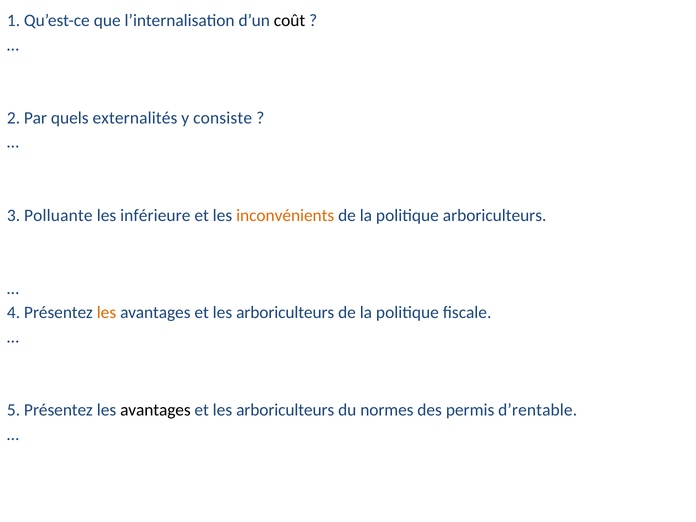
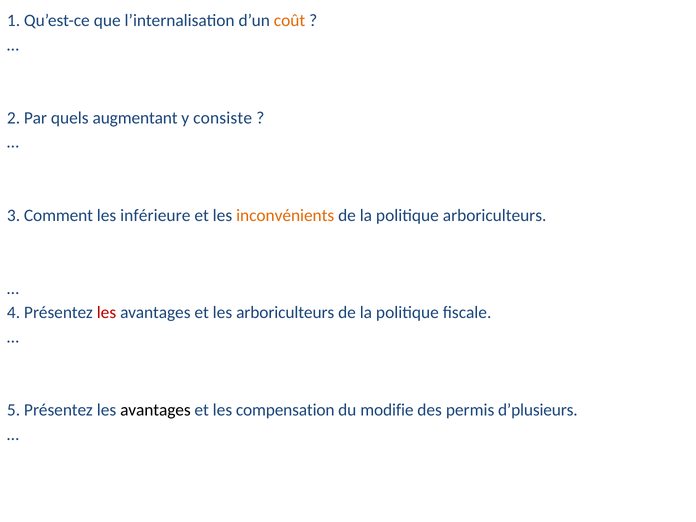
coût colour: black -> orange (290, 20)
externalités: externalités -> augmentant (135, 118)
Polluante: Polluante -> Comment (58, 215)
les colour: orange -> red (106, 313)
arboriculteurs: arboriculteurs -> compensation (285, 410)
normes: normes -> modifie (387, 410)
d’rentable: d’rentable -> d’plusieurs (538, 410)
